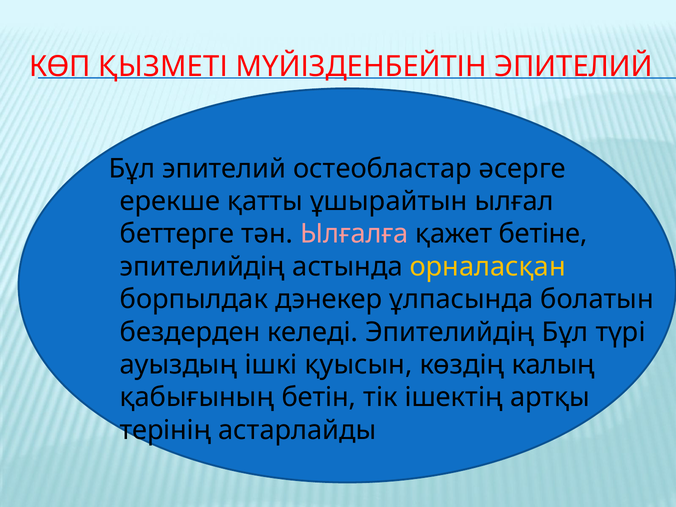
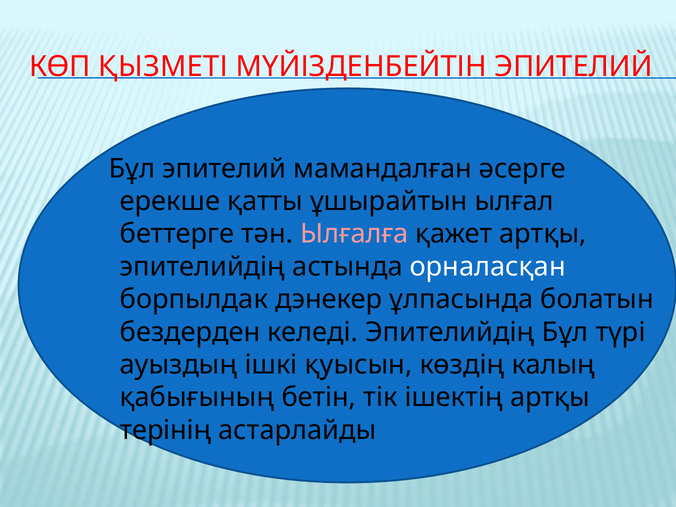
остеобластар: остеобластар -> мамандалған (383, 169)
қажет бетіне: бетіне -> артқы (543, 234)
орналасқан colour: yellow -> white (488, 267)
